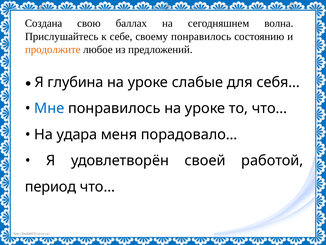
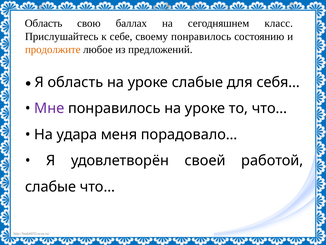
Создана: Создана -> Область (44, 23)
волна: волна -> класс (279, 23)
Я глубина: глубина -> область (75, 82)
Мне colour: blue -> purple (49, 108)
период: период -> слабые (51, 186)
